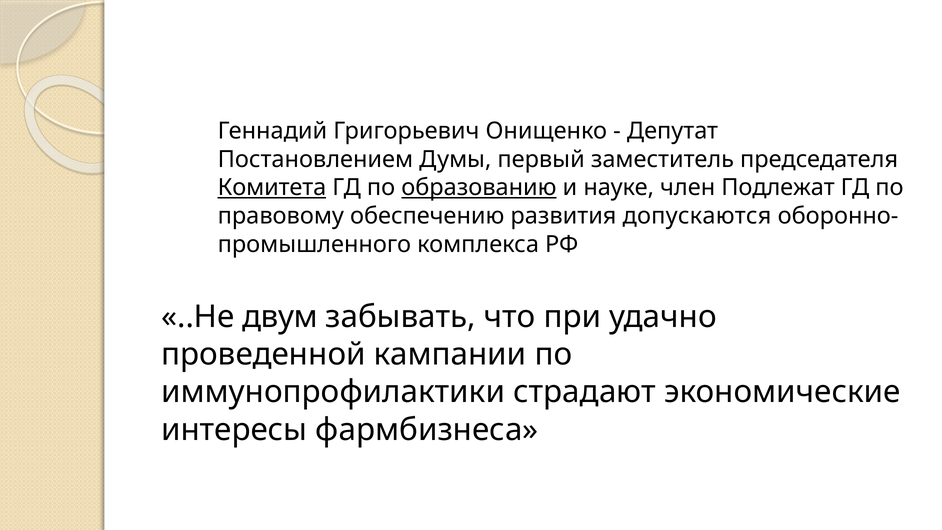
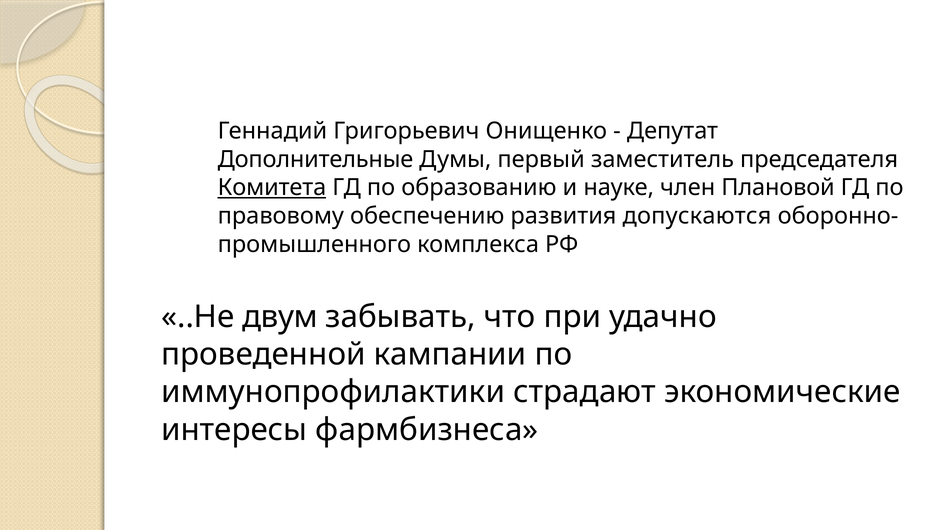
Постановлением: Постановлением -> Дополнительные (316, 159)
образованию underline: present -> none (479, 188)
Подлежат: Подлежат -> Плановой (778, 188)
